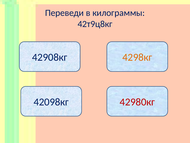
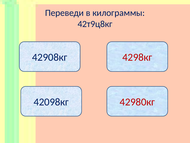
4298кг colour: orange -> red (137, 57)
